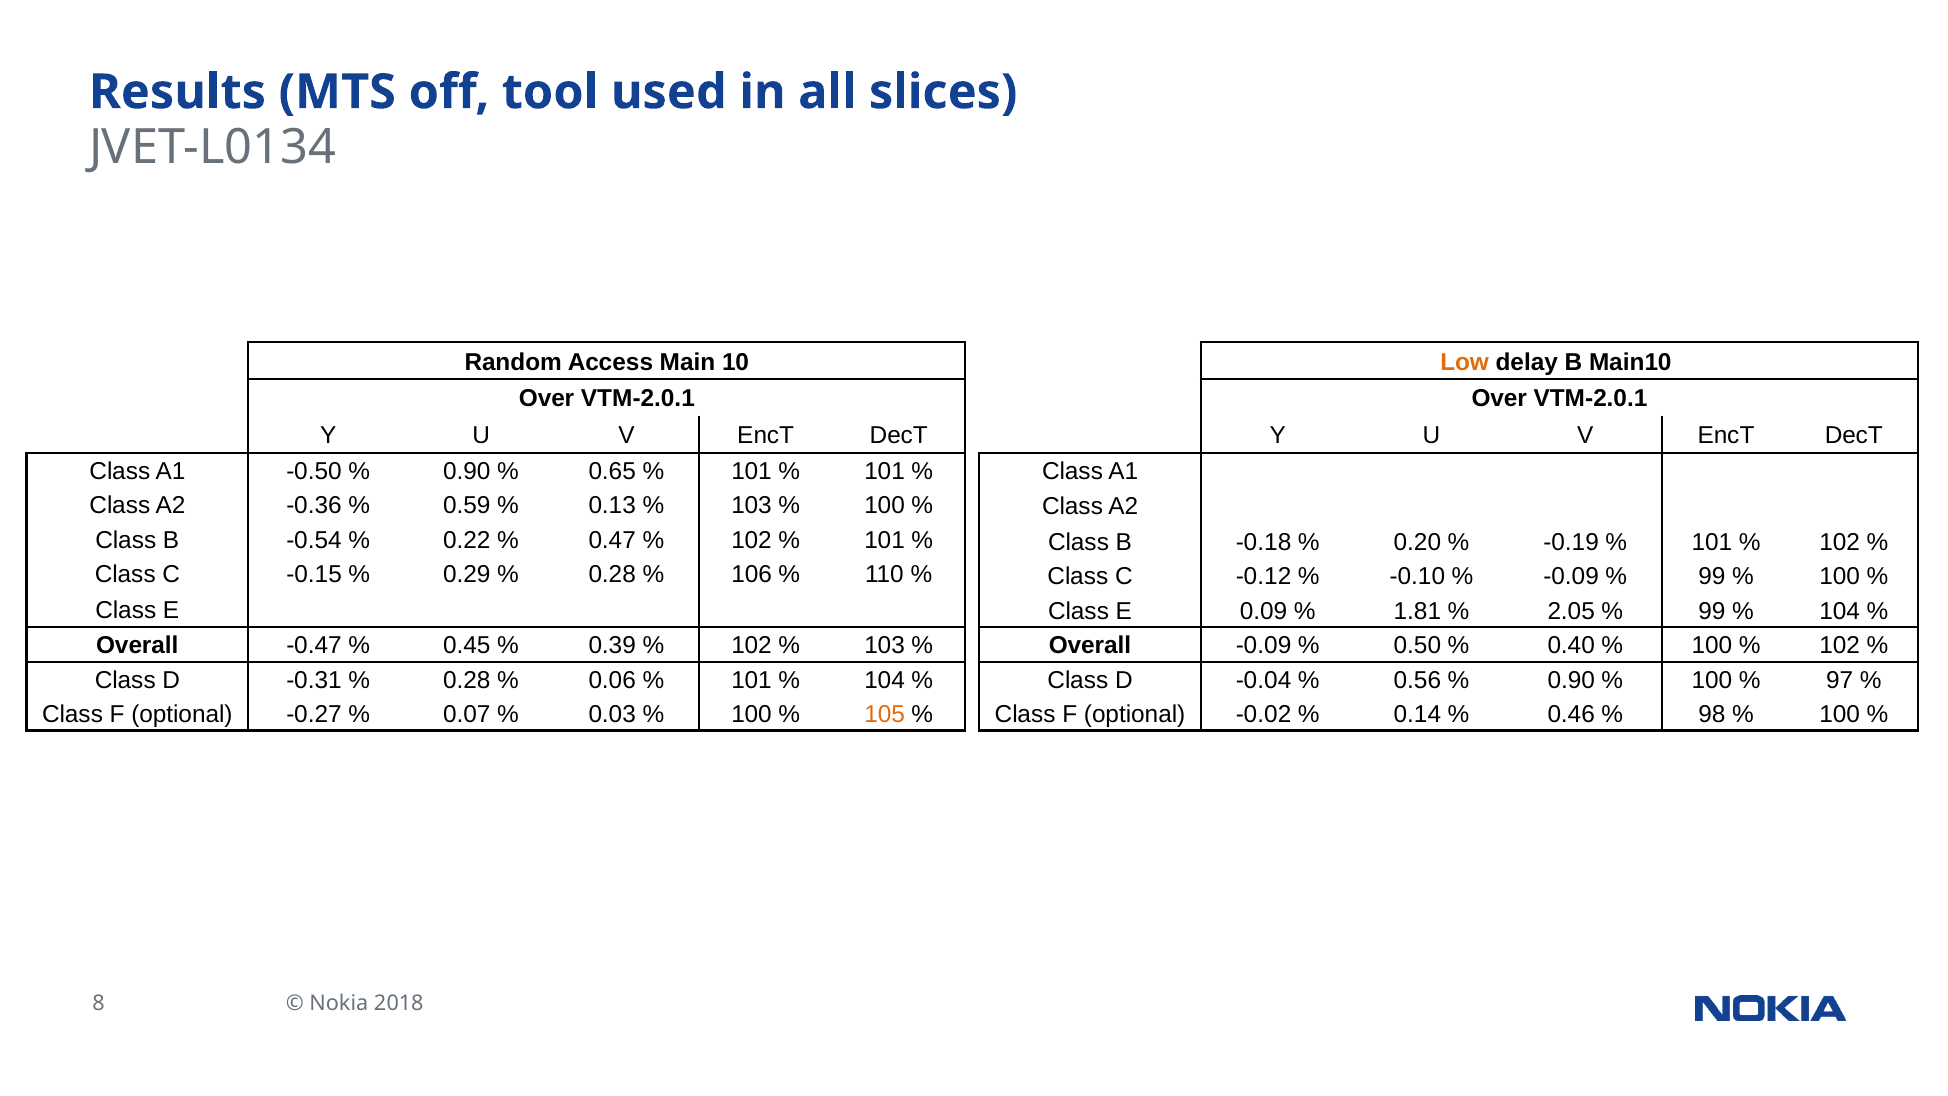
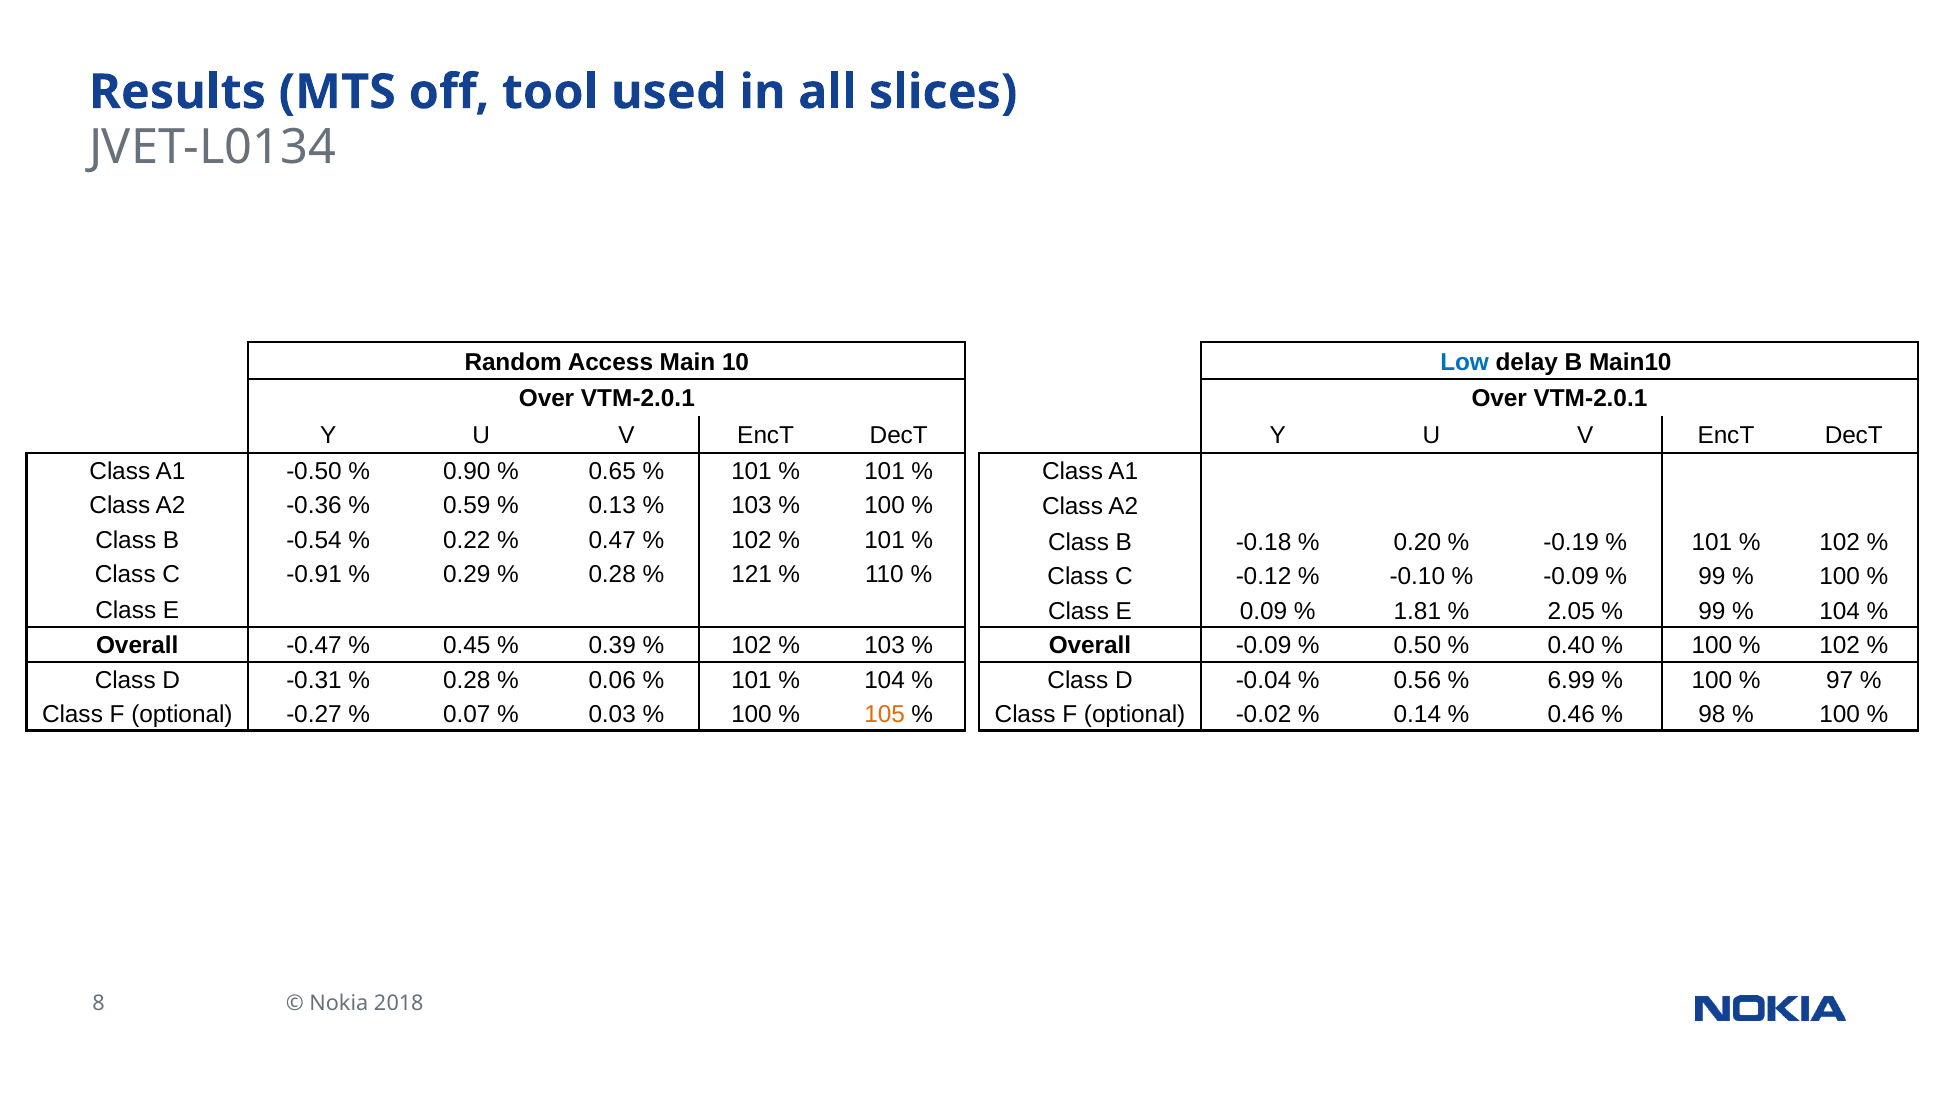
Low colour: orange -> blue (1465, 362)
-0.15: -0.15 -> -0.91 (314, 574)
106: 106 -> 121 (752, 574)
0.90: 0.90 -> 6.99 (1571, 680)
